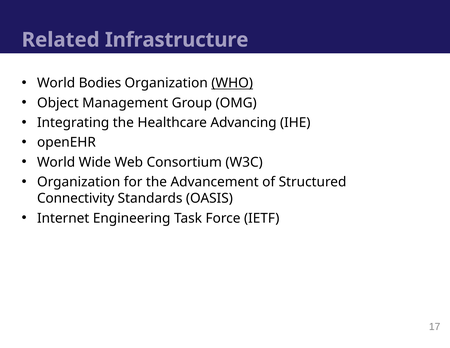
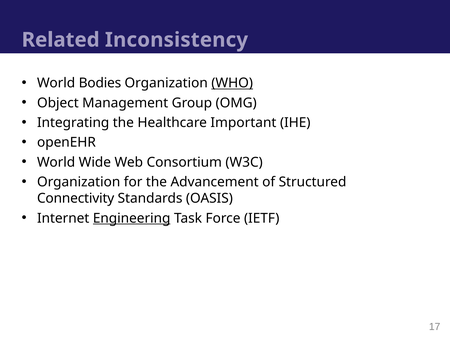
Infrastructure: Infrastructure -> Inconsistency (176, 40)
Advancing: Advancing -> Important (243, 123)
Engineering underline: none -> present (132, 218)
